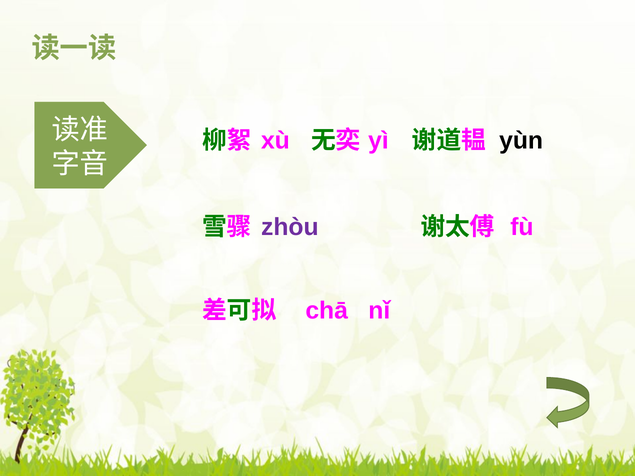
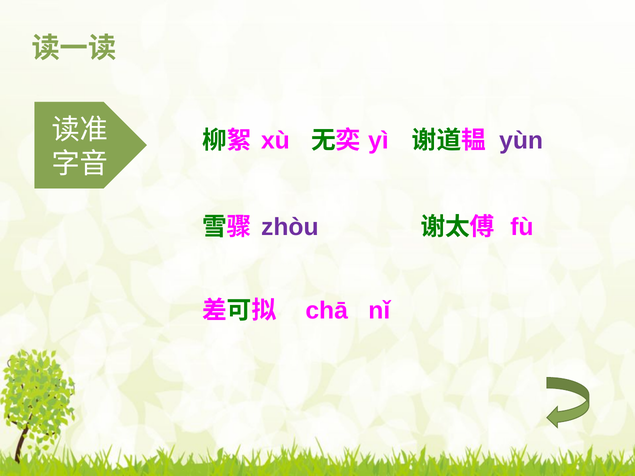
yùn colour: black -> purple (521, 140)
